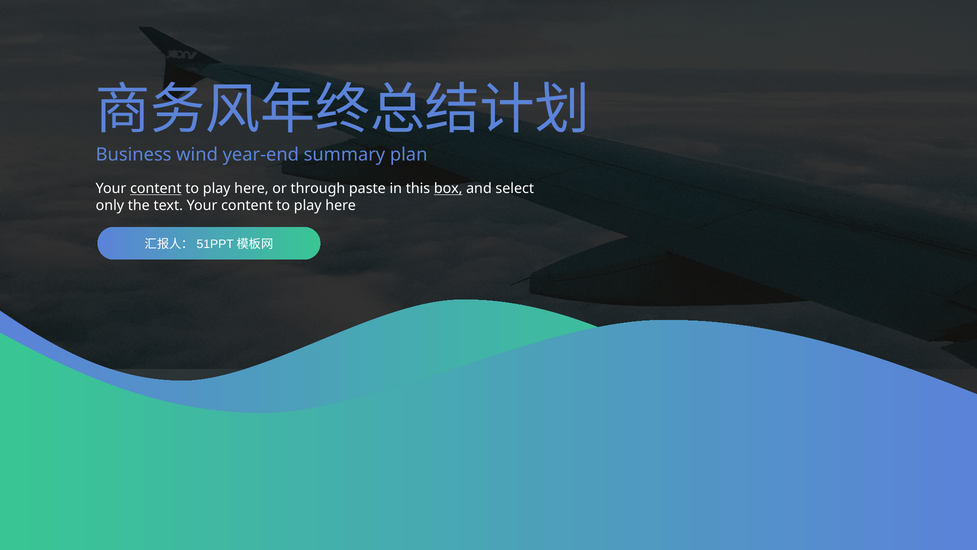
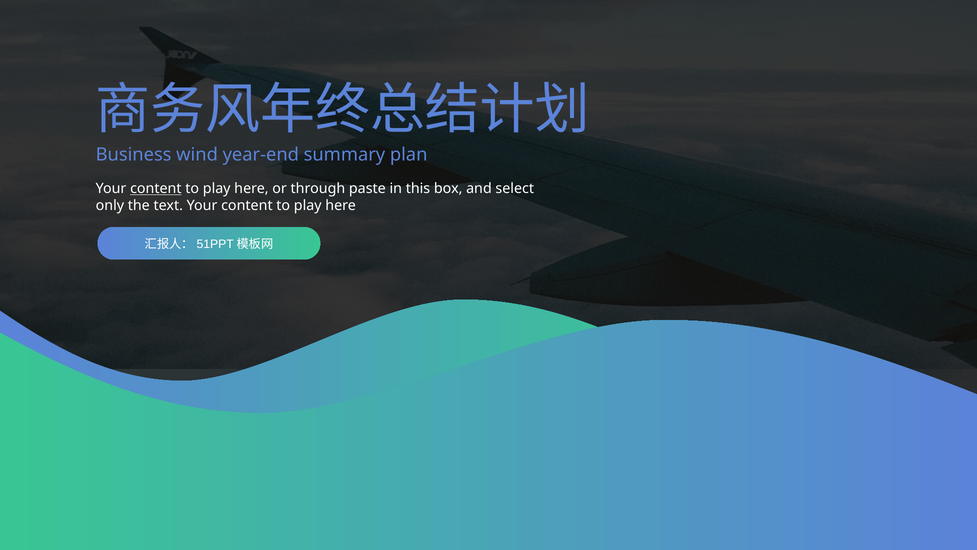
box underline: present -> none (448, 188)
